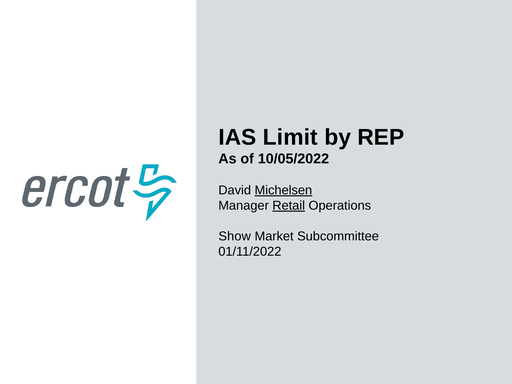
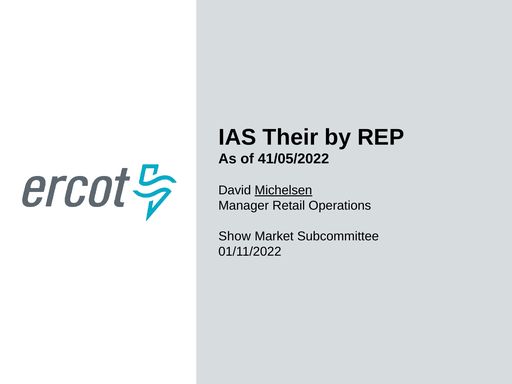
Limit: Limit -> Their (290, 137)
10/05/2022: 10/05/2022 -> 41/05/2022 (293, 159)
Retail underline: present -> none (289, 206)
